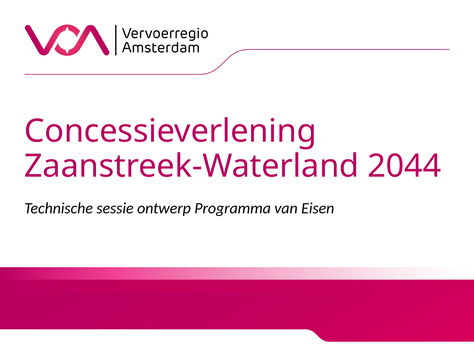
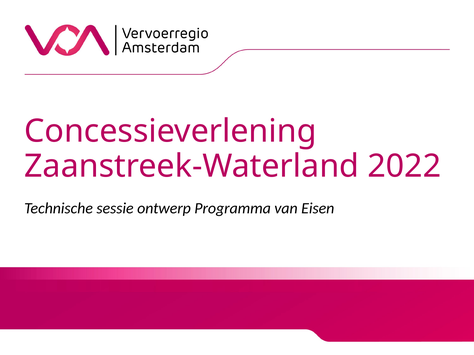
2044: 2044 -> 2022 (404, 166)
